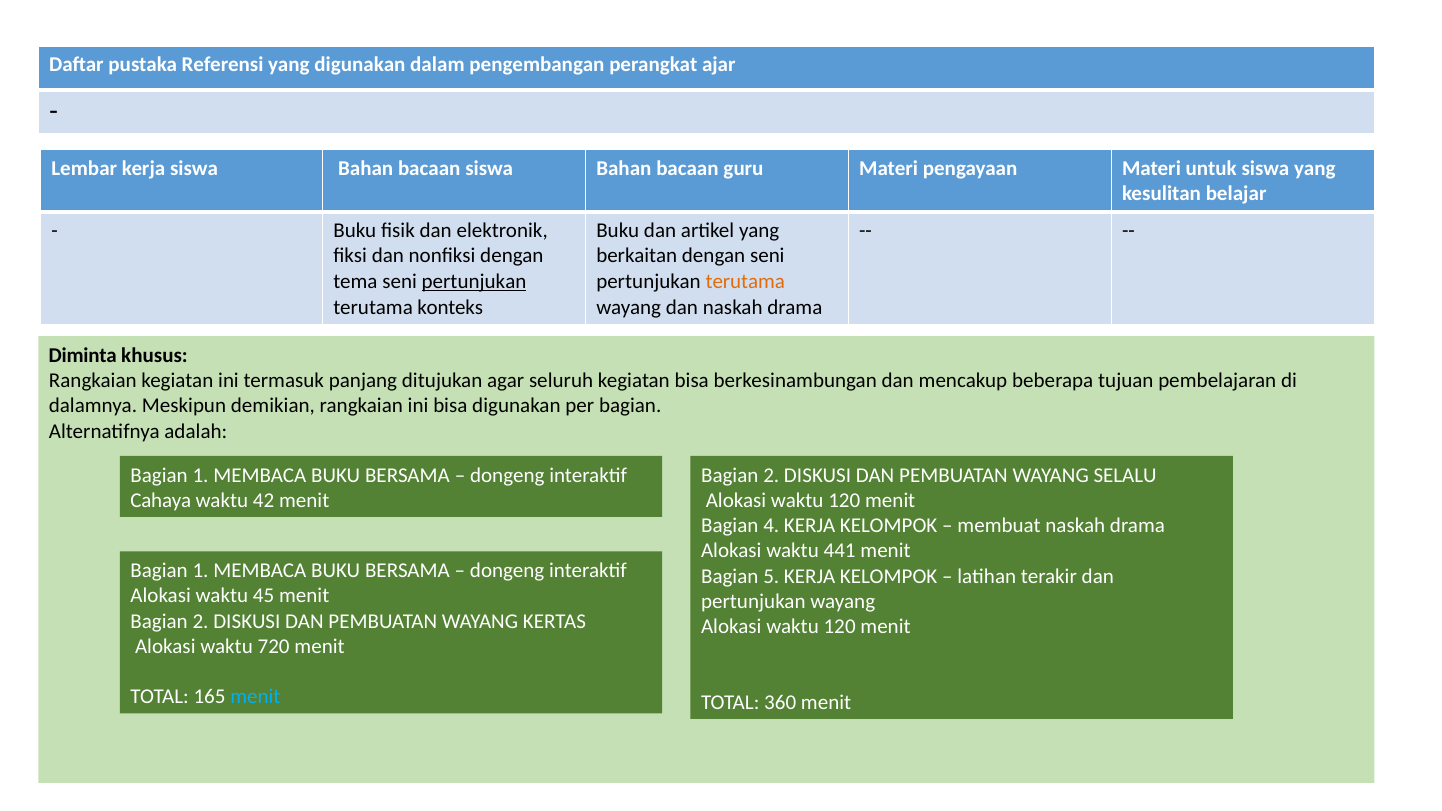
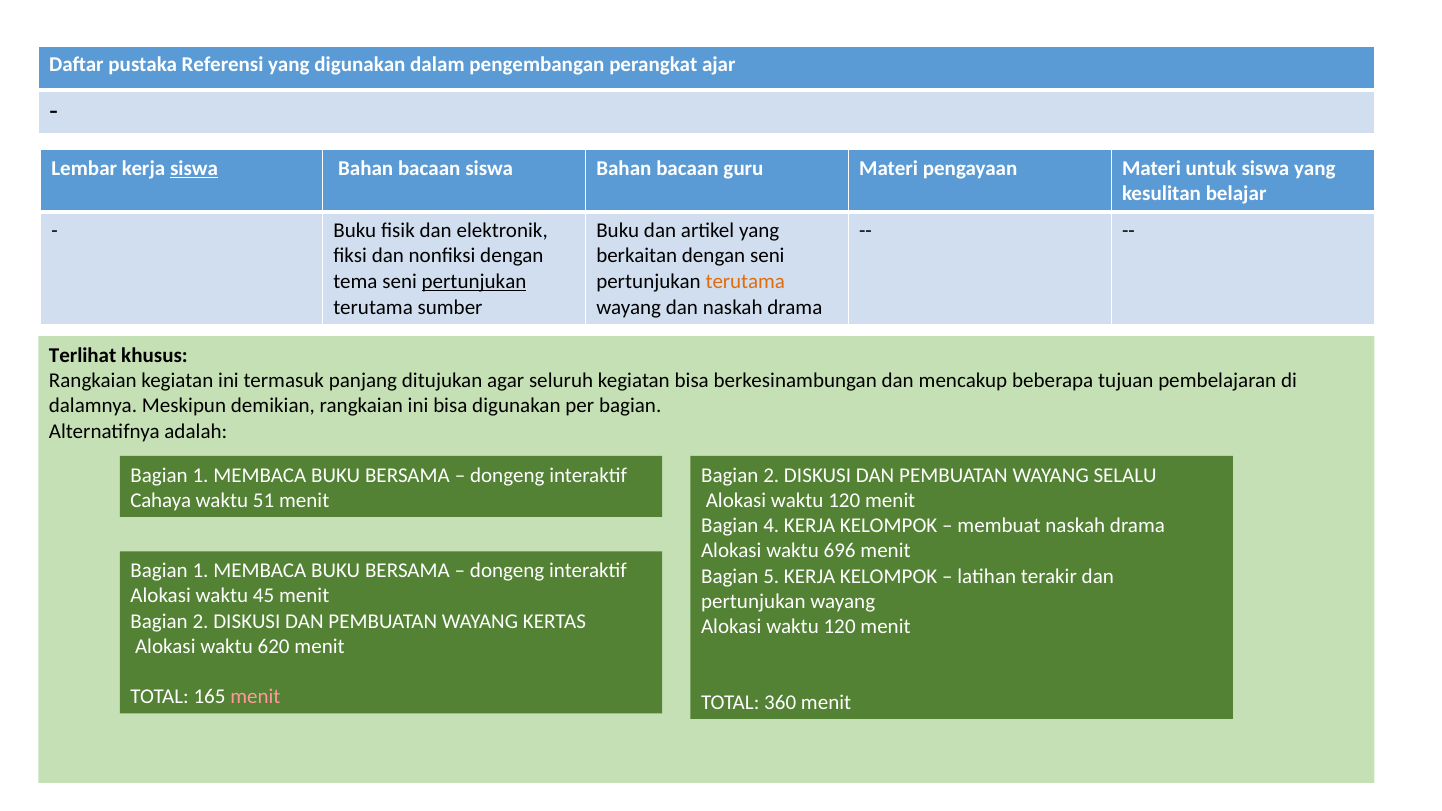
siswa underline: none -> present (194, 168)
konteks: konteks -> sumber (450, 307)
Diminta: Diminta -> Terlihat (83, 355)
42: 42 -> 51 (264, 501)
441: 441 -> 696 (840, 551)
720: 720 -> 620 (274, 647)
menit colour: light blue -> pink (255, 697)
